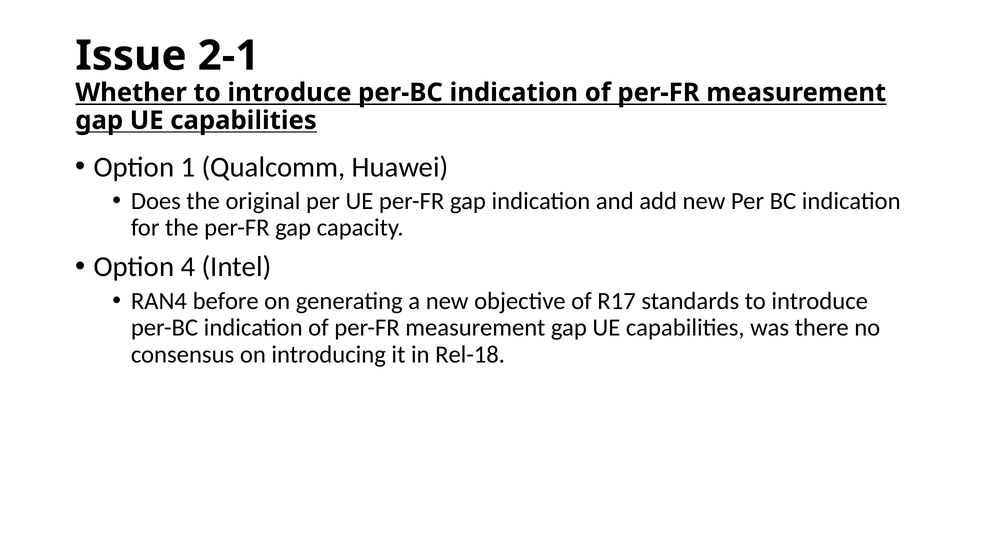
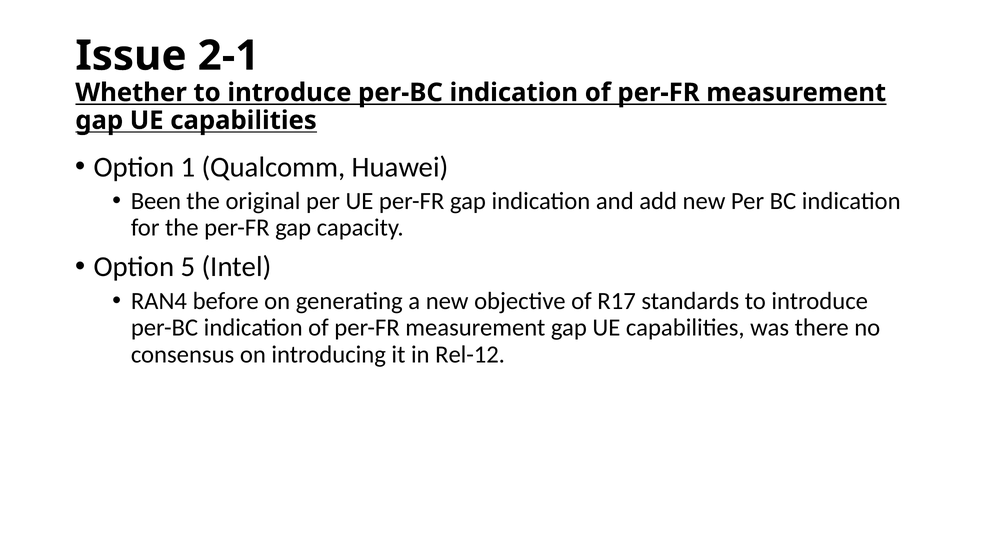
Does: Does -> Been (156, 201)
4: 4 -> 5 (188, 267)
Rel-18: Rel-18 -> Rel-12 (470, 354)
